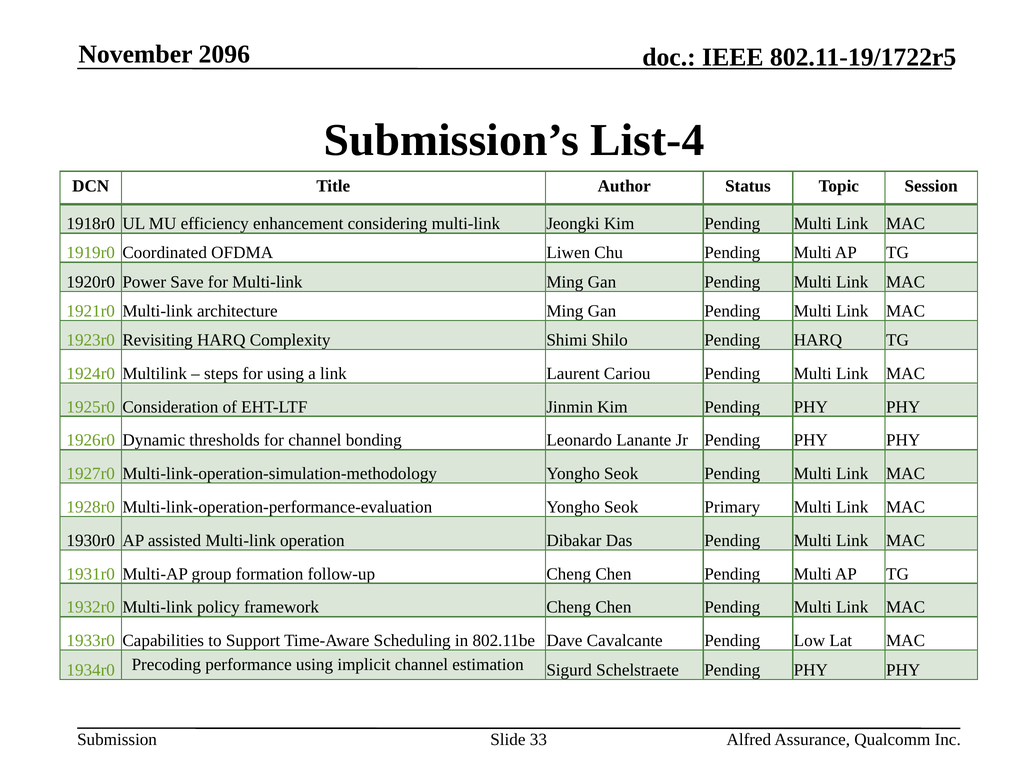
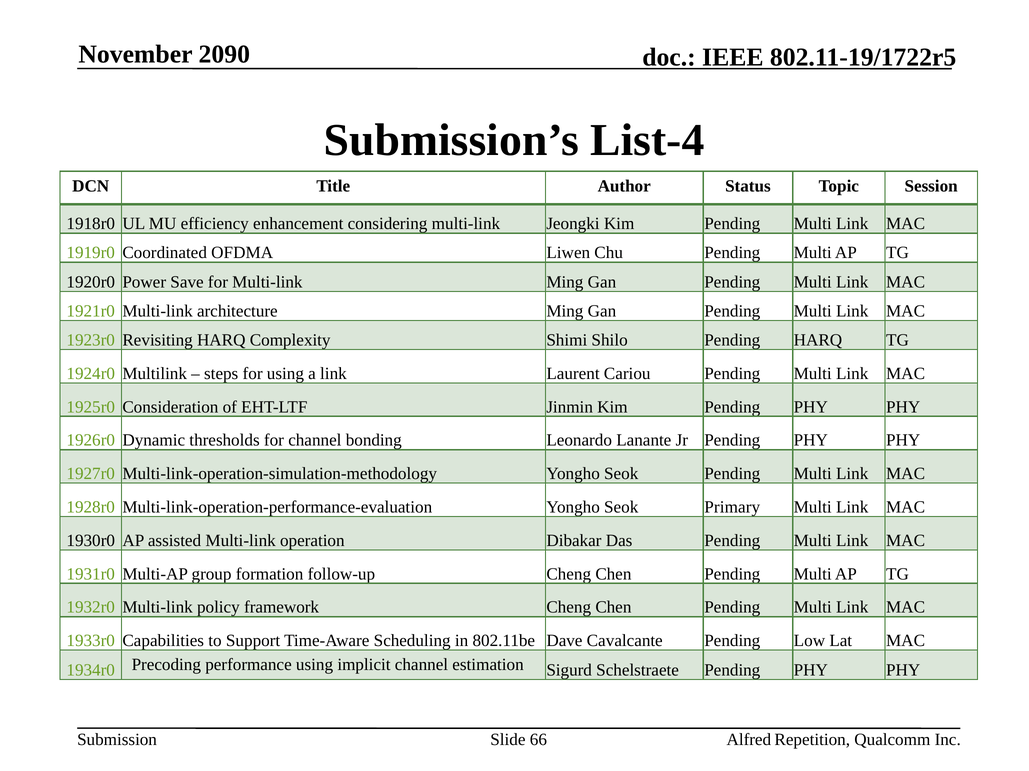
2096: 2096 -> 2090 (224, 55)
33: 33 -> 66 (538, 740)
Assurance: Assurance -> Repetition (812, 740)
